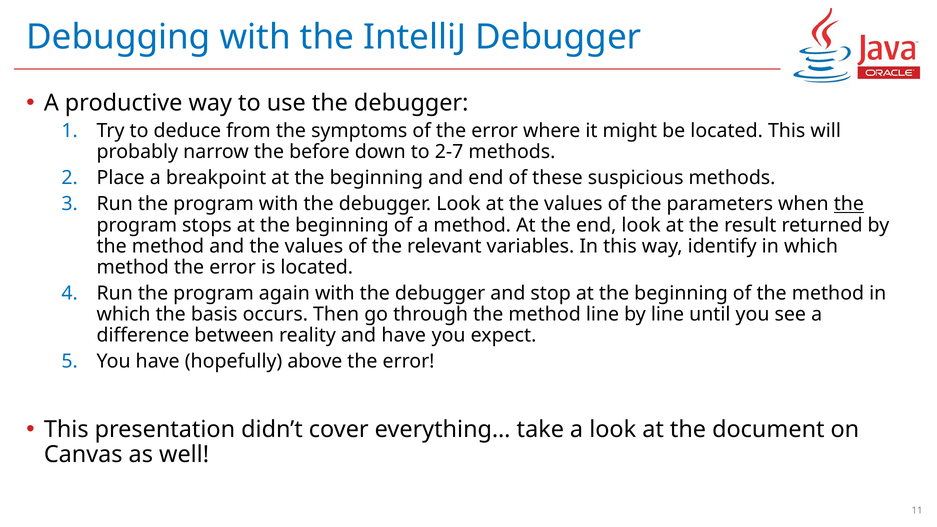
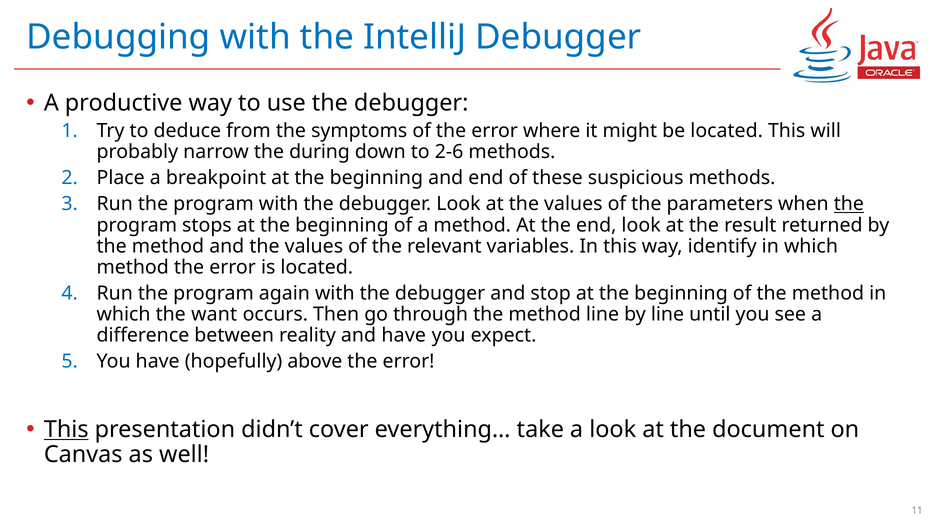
before: before -> during (320, 152)
2-7: 2-7 -> 2-6 (449, 152)
basis: basis -> want (214, 314)
This underline: none -> present (66, 430)
